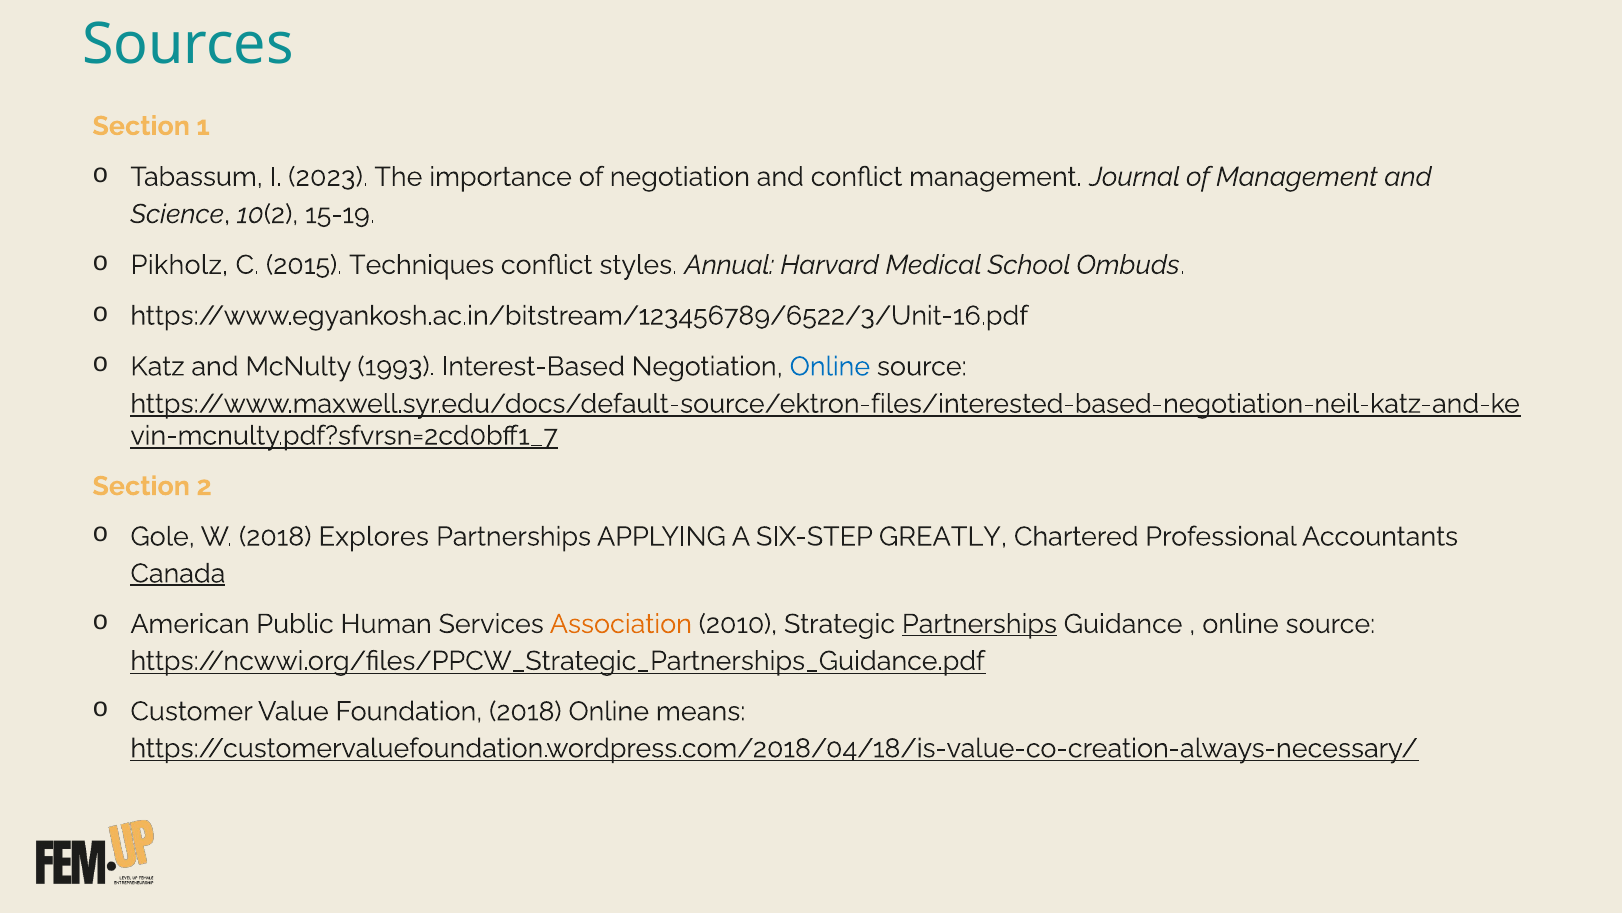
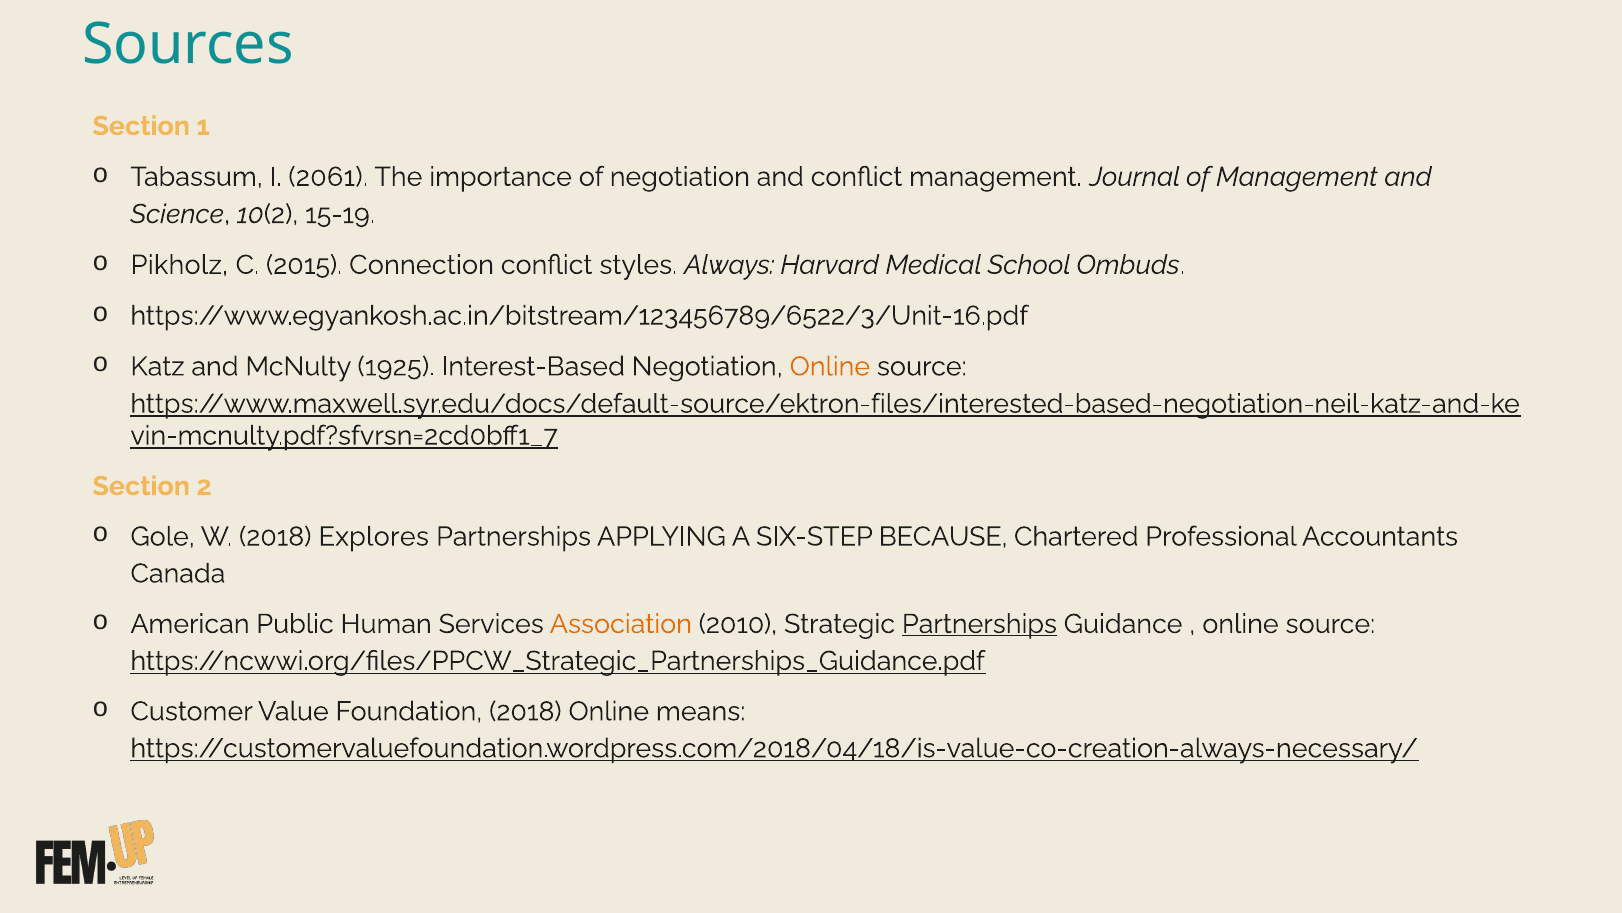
2023: 2023 -> 2061 (328, 177)
Techniques: Techniques -> Connection (422, 265)
Annual: Annual -> Always (729, 265)
1993: 1993 -> 1925 (396, 366)
Online colour: blue -> orange (830, 366)
GREATLY: GREATLY -> BECAUSE (943, 536)
Canada underline: present -> none (178, 573)
